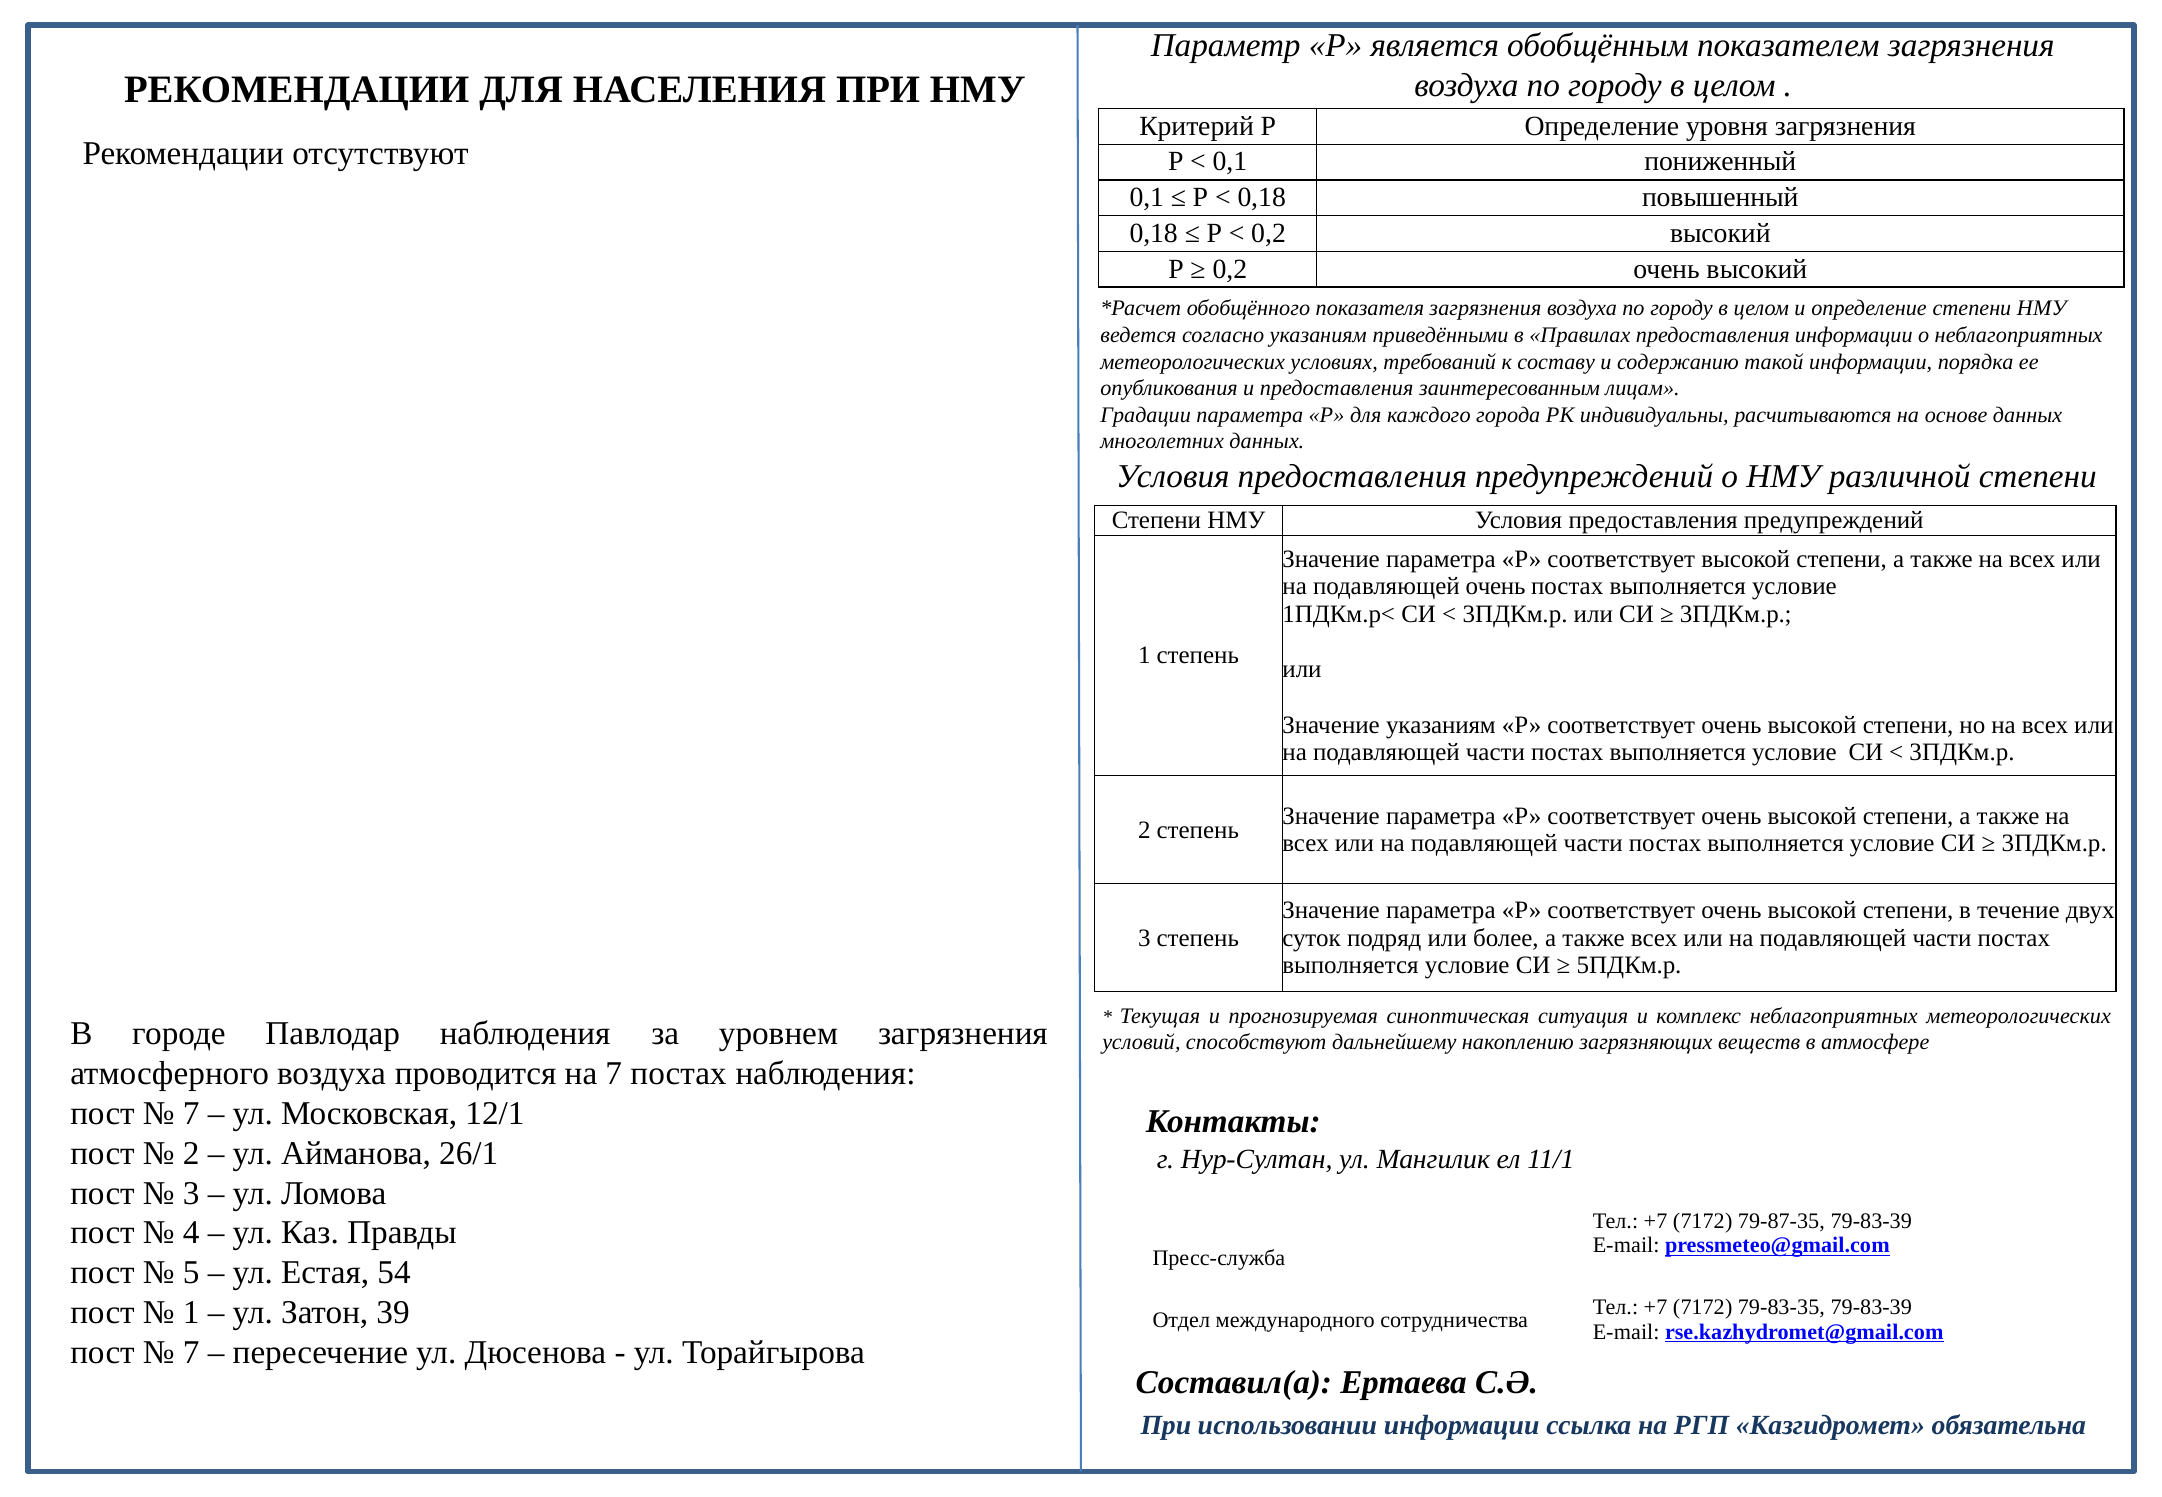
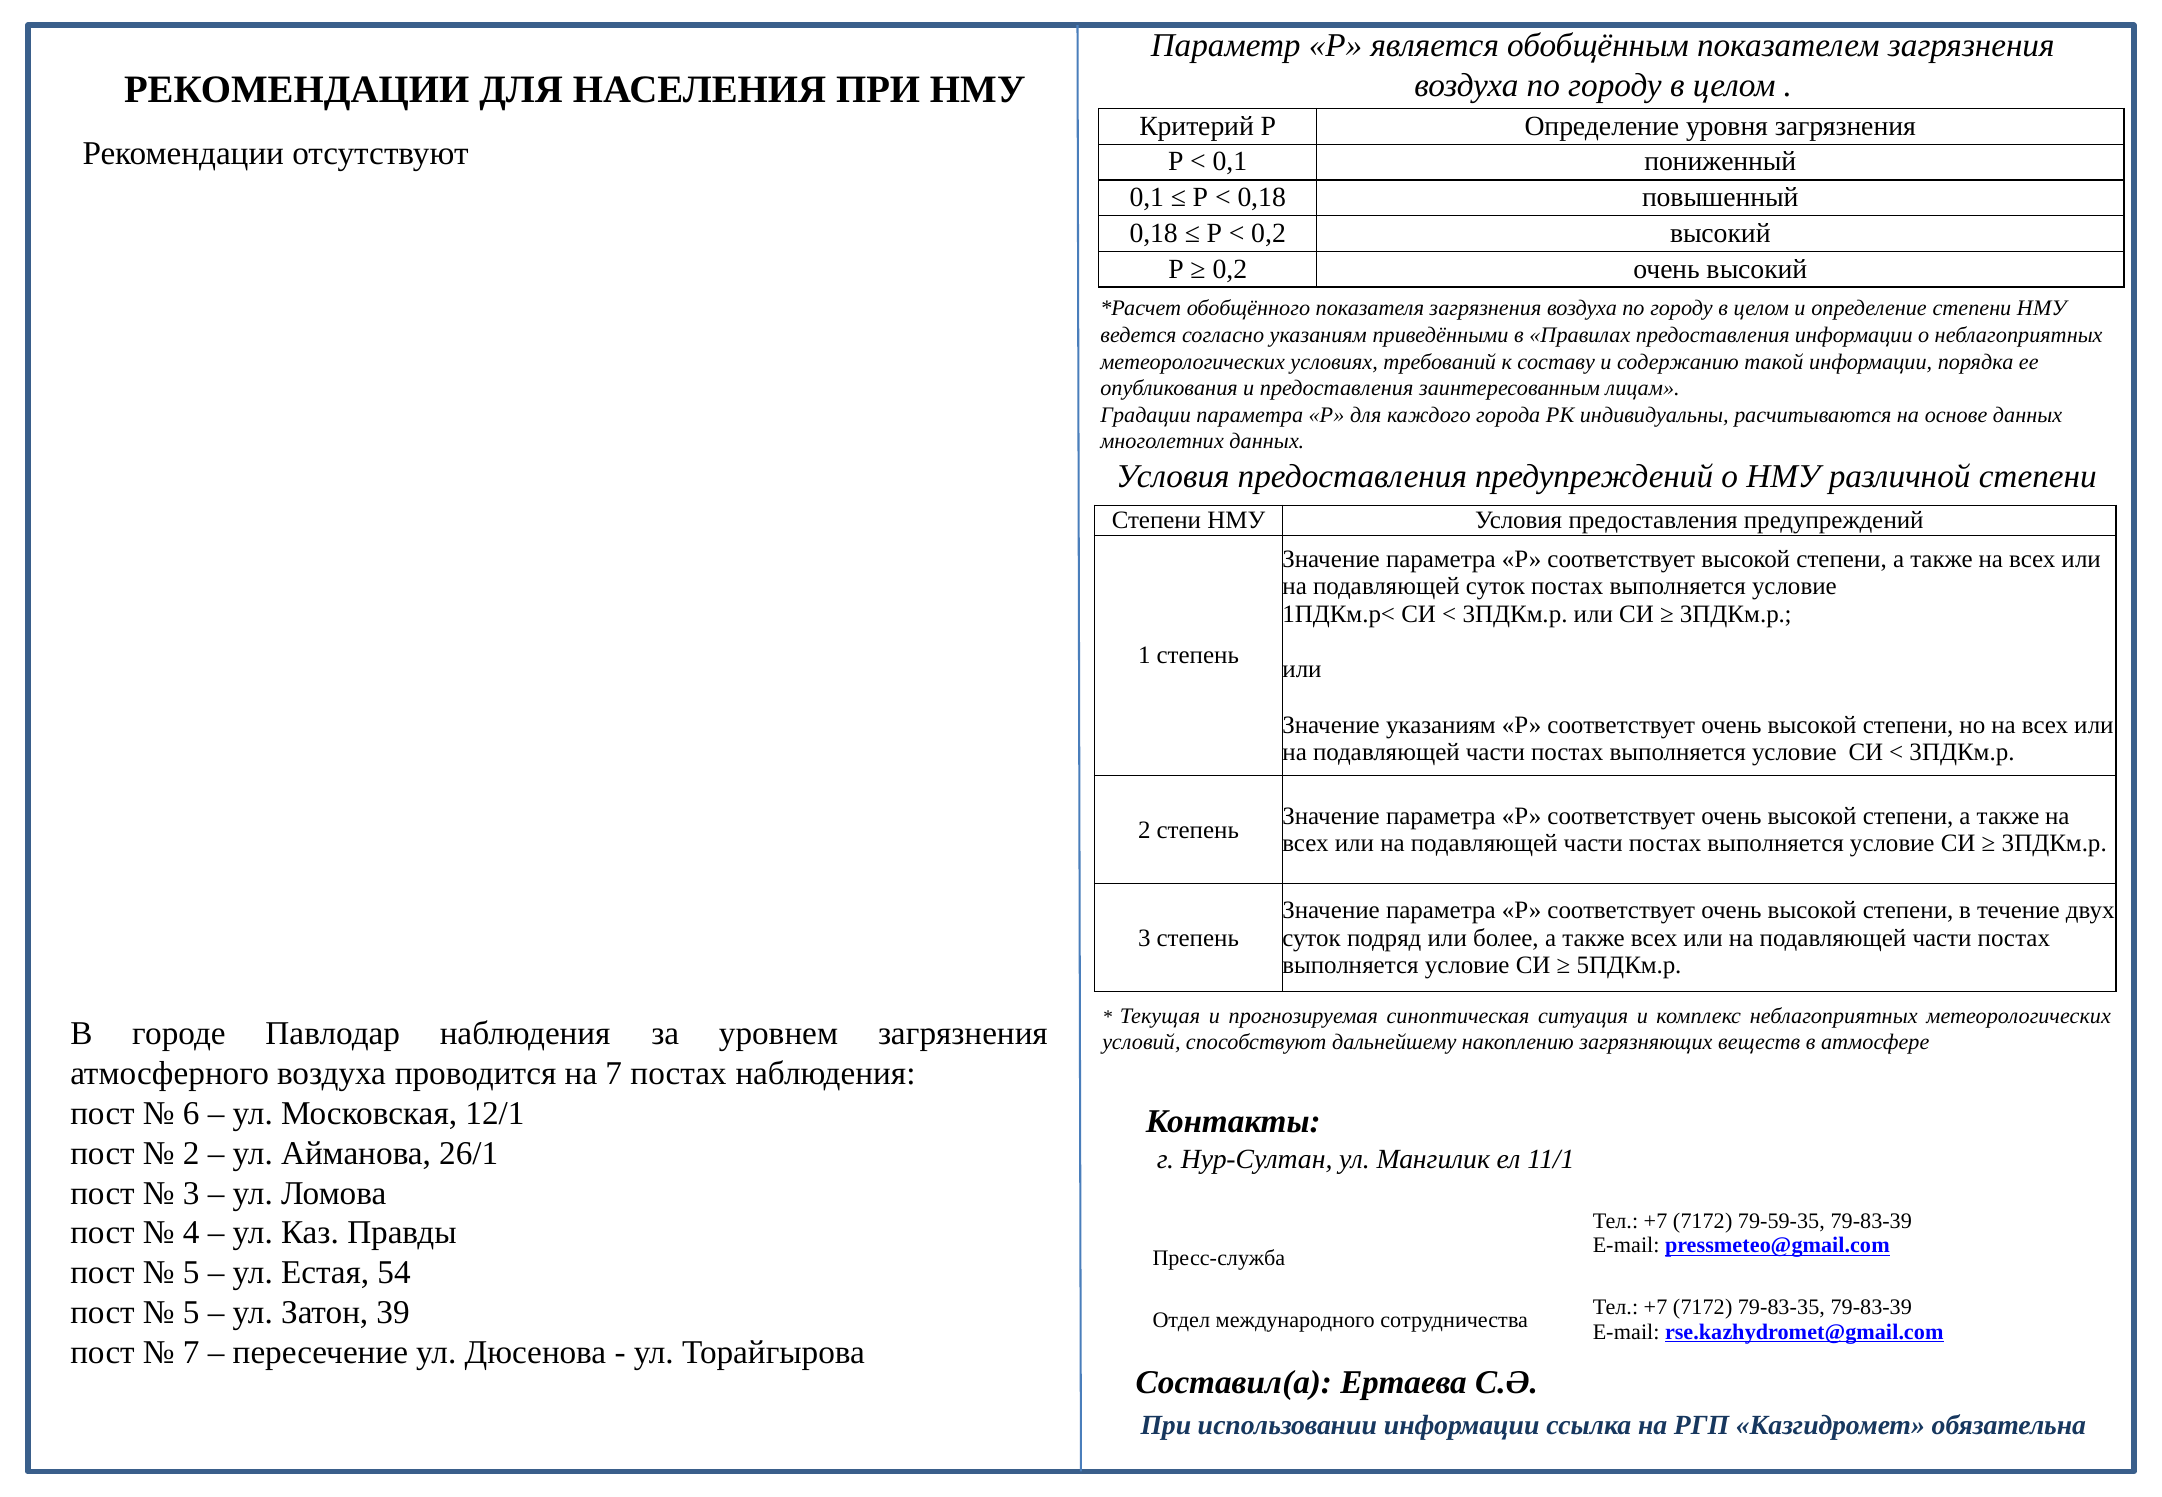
подавляющей очень: очень -> суток (1495, 586)
7: 7 -> 6 (191, 1113)
79-87-35: 79-87-35 -> 79-59-35 (1781, 1221)
1: 1 -> 5 (191, 1313)
